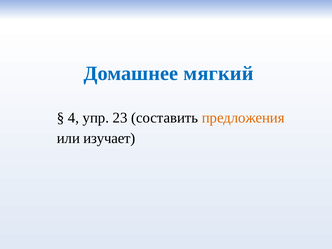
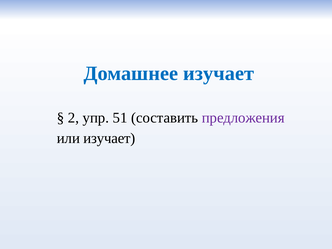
Домашнее мягкий: мягкий -> изучает (219, 73)
4: 4 -> 2 (73, 118)
23: 23 -> 51 (120, 118)
предложения colour: orange -> purple (243, 118)
